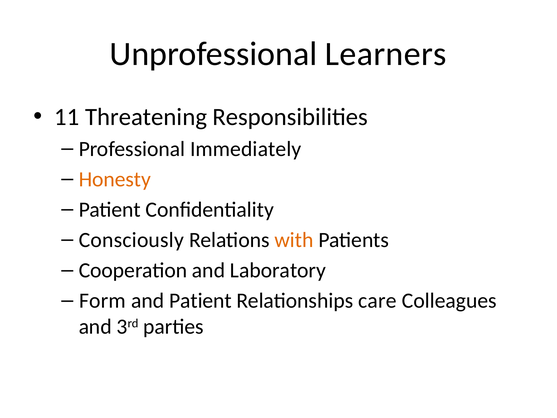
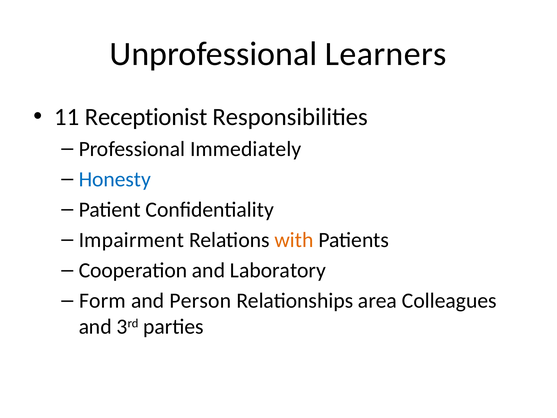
Threatening: Threatening -> Receptionist (146, 117)
Honesty colour: orange -> blue (115, 179)
Consciously: Consciously -> Impairment (131, 240)
and Patient: Patient -> Person (200, 301)
care: care -> area (377, 301)
